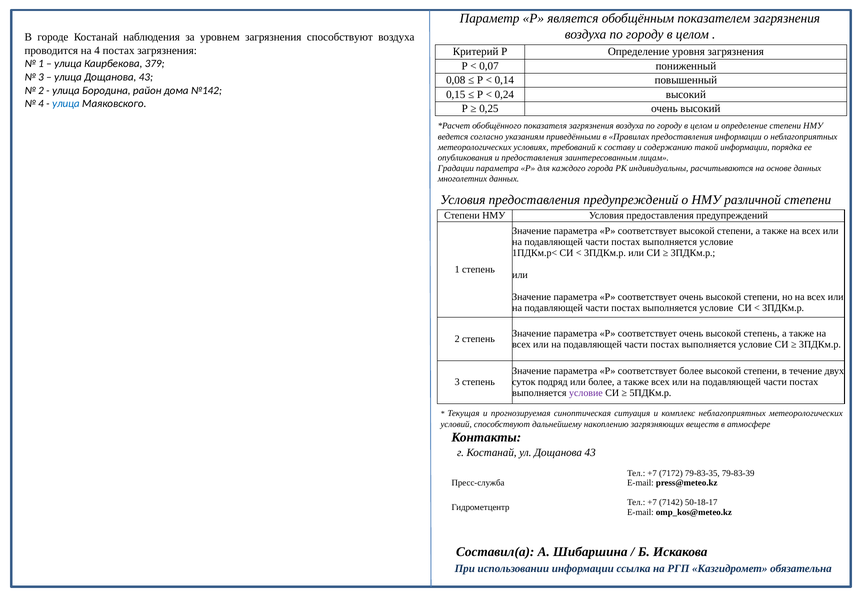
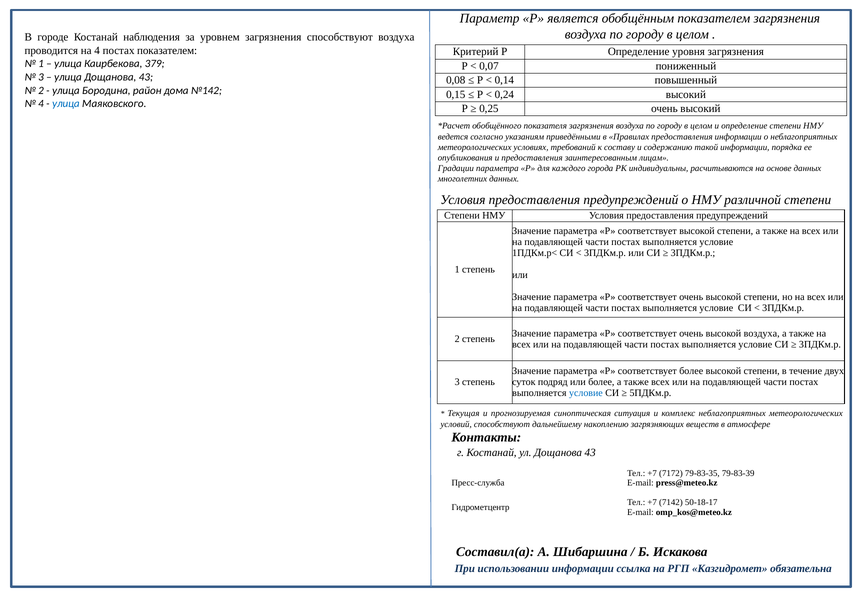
постах загрязнения: загрязнения -> показателем (167, 51)
высокой степень: степень -> воздуха (762, 333)
условие colour: purple -> blue (586, 393)
